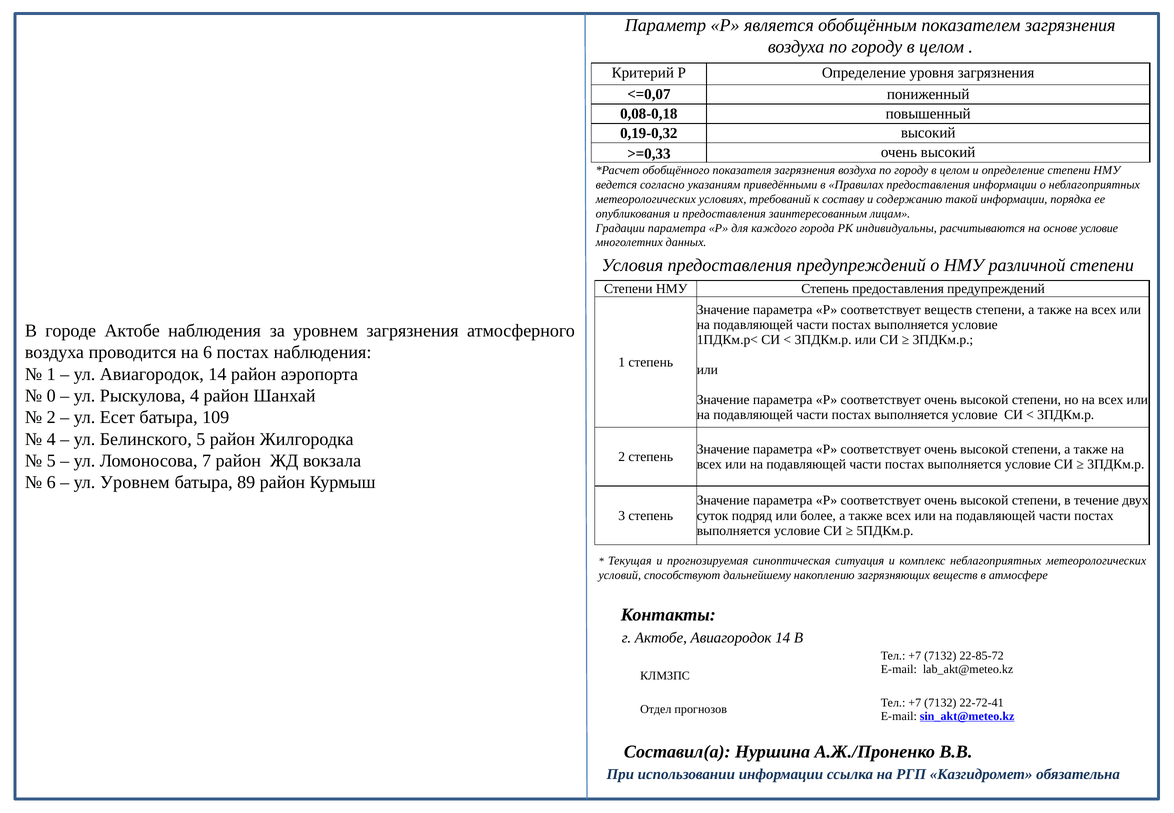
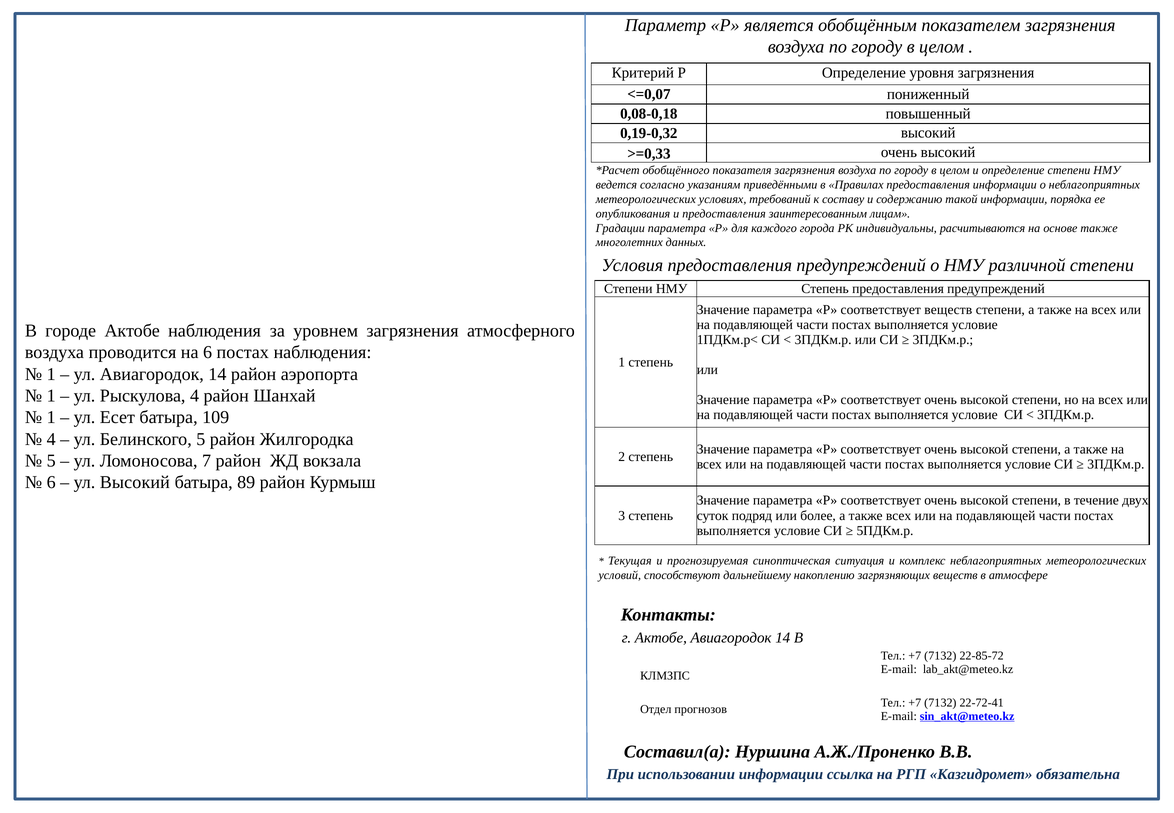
основе условие: условие -> также (1099, 228)
0: 0 -> 1 (51, 396)
2: 2 -> 1 (51, 417)
ул Уровнем: Уровнем -> Высокий (135, 482)
